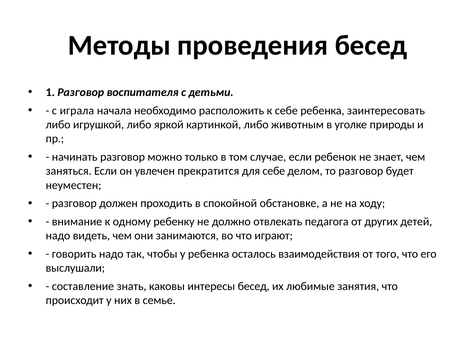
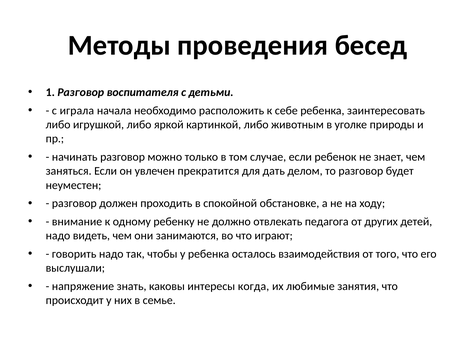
для себе: себе -> дать (274, 171)
составление: составление -> напряжение (83, 286)
интересы бесед: бесед -> когда (254, 286)
